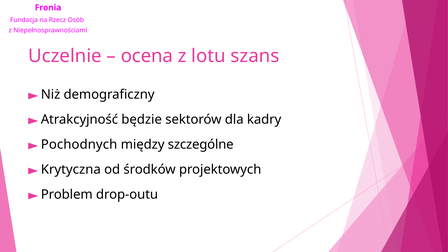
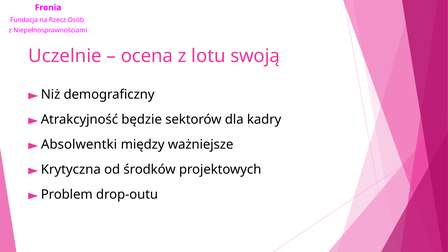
szans: szans -> swoją (255, 56)
Pochodnych: Pochodnych -> Absolwentki (79, 144)
szczególne: szczególne -> ważniejsze (201, 144)
